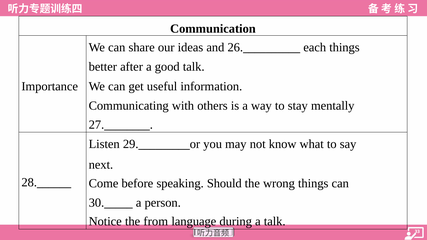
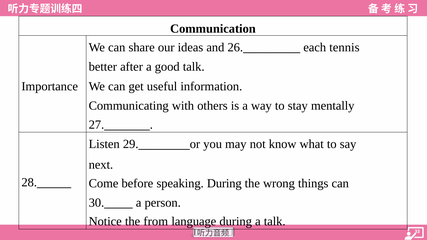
each things: things -> tennis (344, 47)
speaking Should: Should -> During (224, 183)
